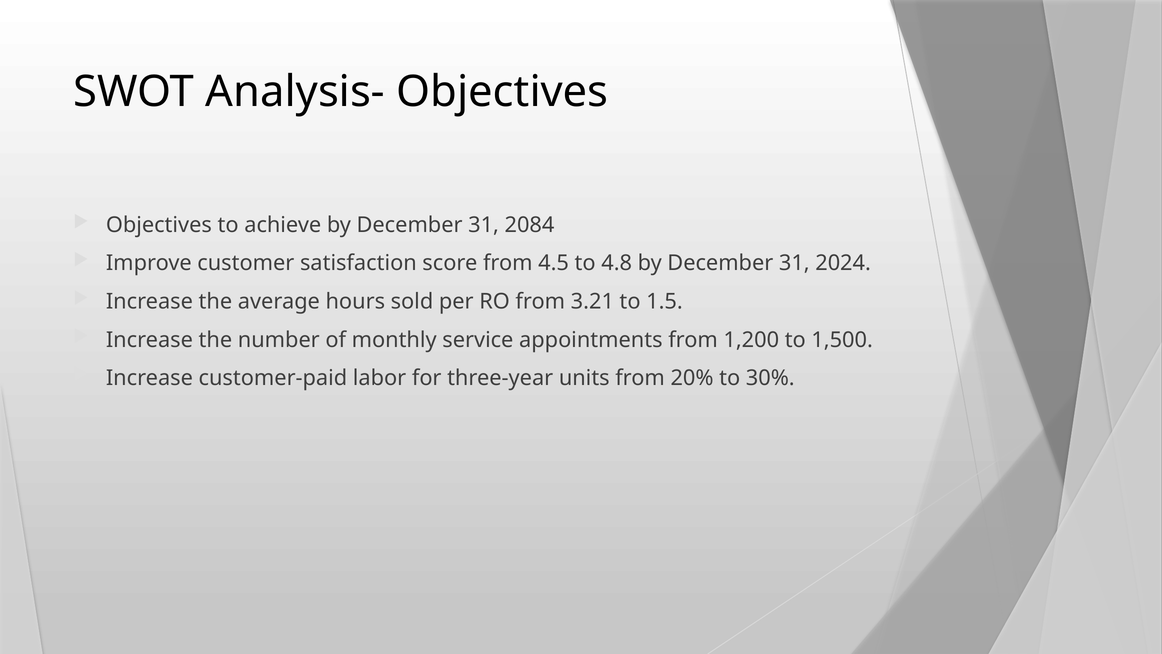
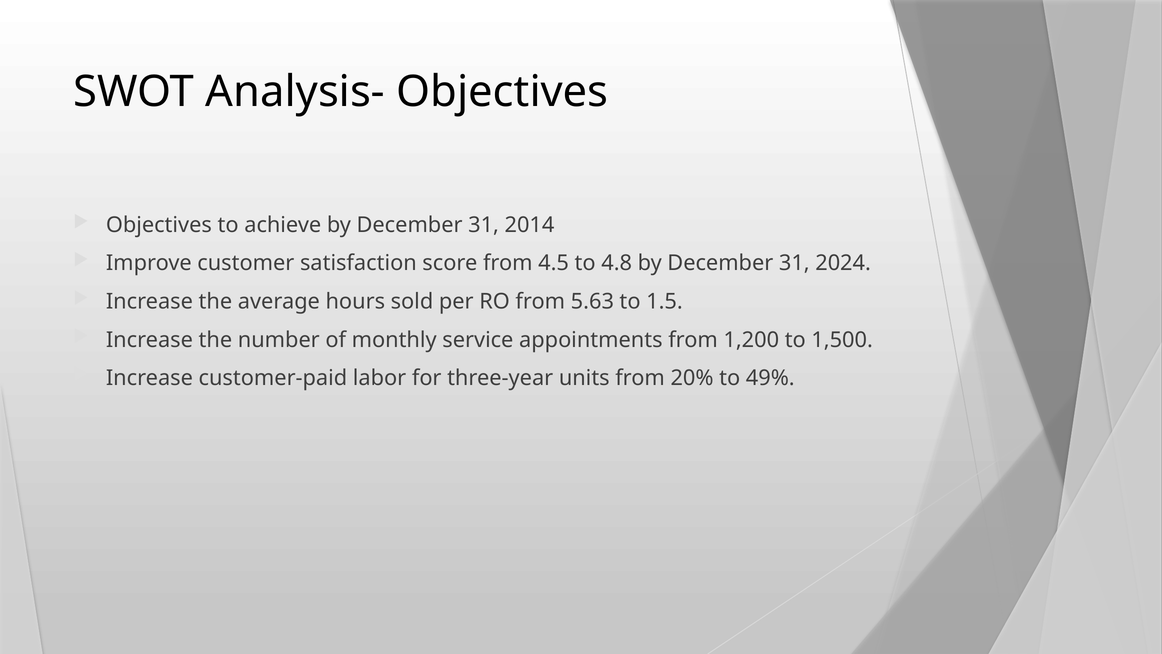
2084: 2084 -> 2014 (529, 225)
3.21: 3.21 -> 5.63 (592, 301)
30%: 30% -> 49% (770, 378)
